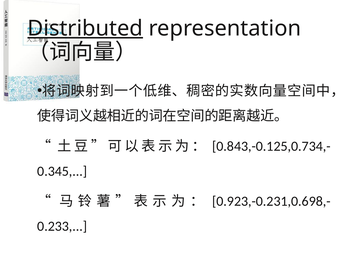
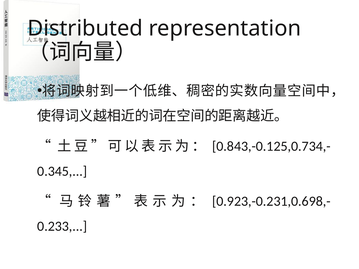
Distributed underline: present -> none (85, 28)
